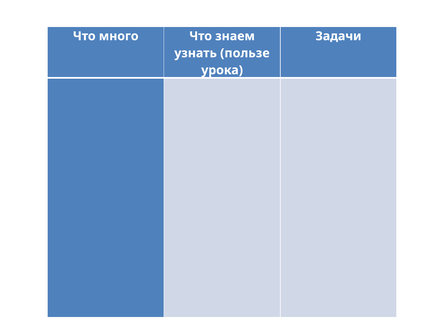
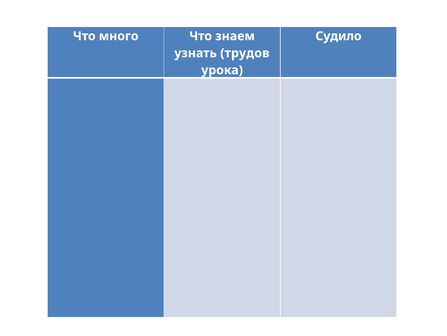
Задачи: Задачи -> Судило (339, 36)
пользе: пользе -> трудов (245, 53)
